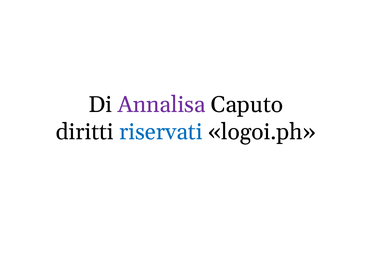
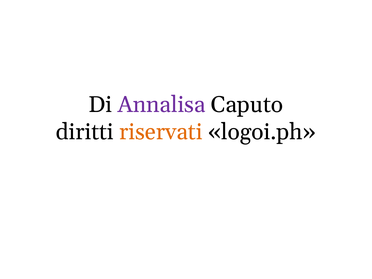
riservati colour: blue -> orange (161, 132)
